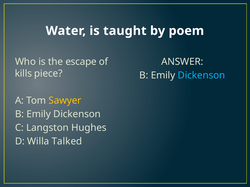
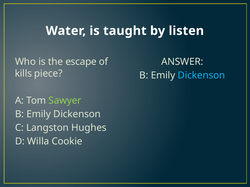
poem: poem -> listen (186, 31)
Sawyer colour: yellow -> light green (65, 101)
Talked: Talked -> Cookie (67, 142)
